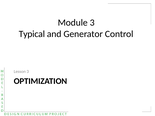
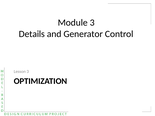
Typical: Typical -> Details (32, 34)
